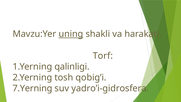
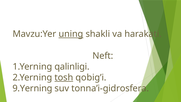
Torf: Torf -> Neft (103, 56)
tosh underline: none -> present (64, 77)
7.Yerning: 7.Yerning -> 9.Yerning (32, 88)
yadro’i-gidrosfera: yadro’i-gidrosfera -> tonna’i-gidrosfera (110, 88)
